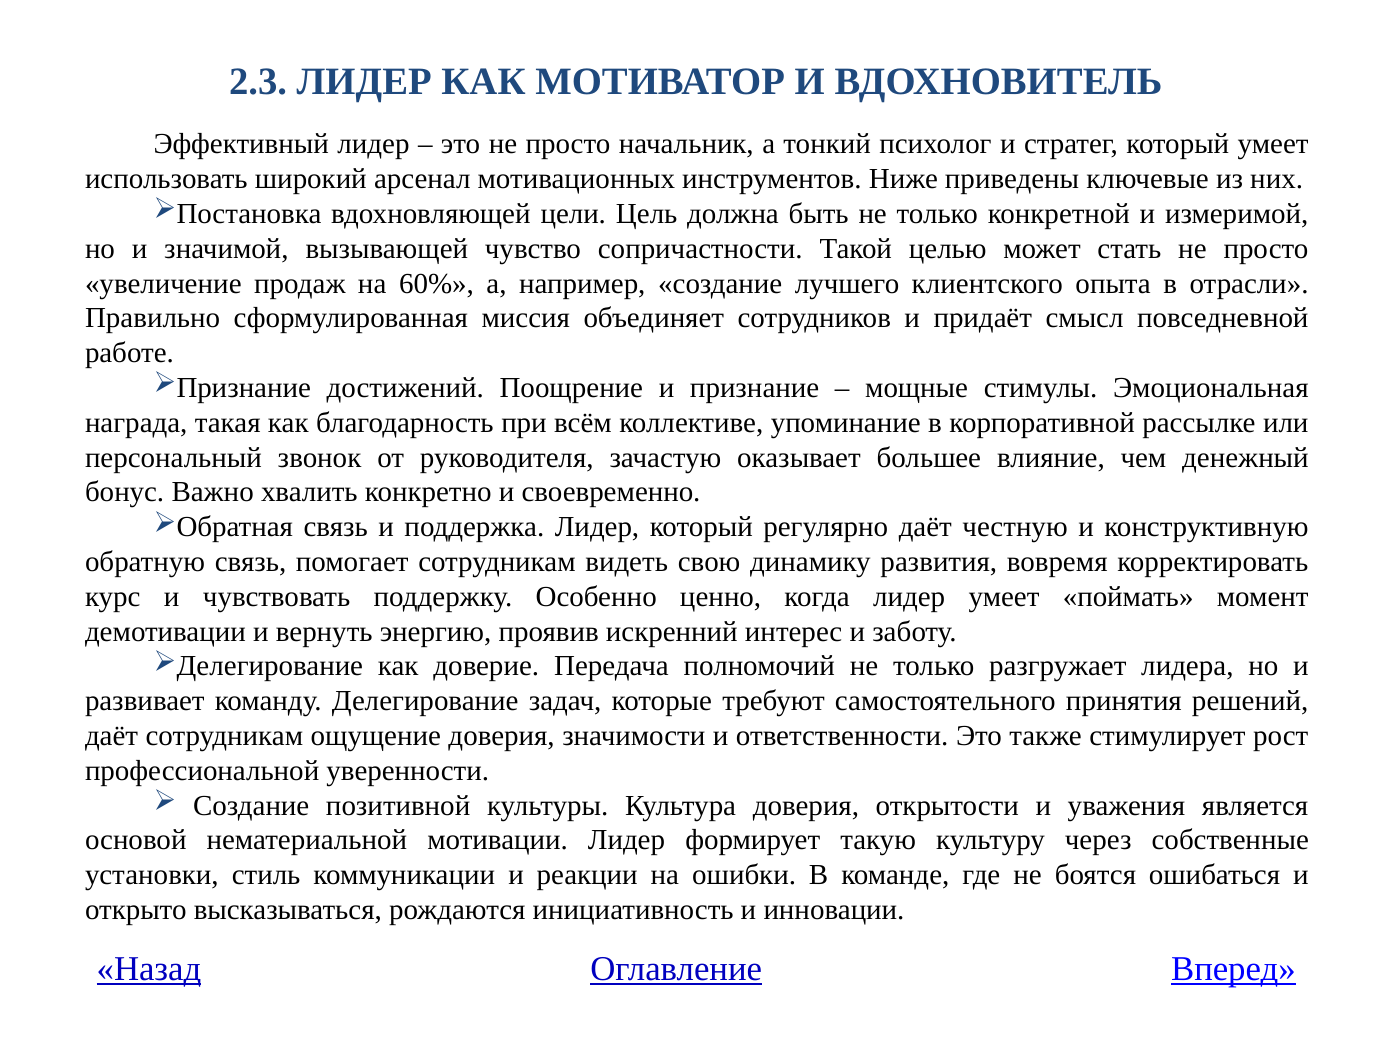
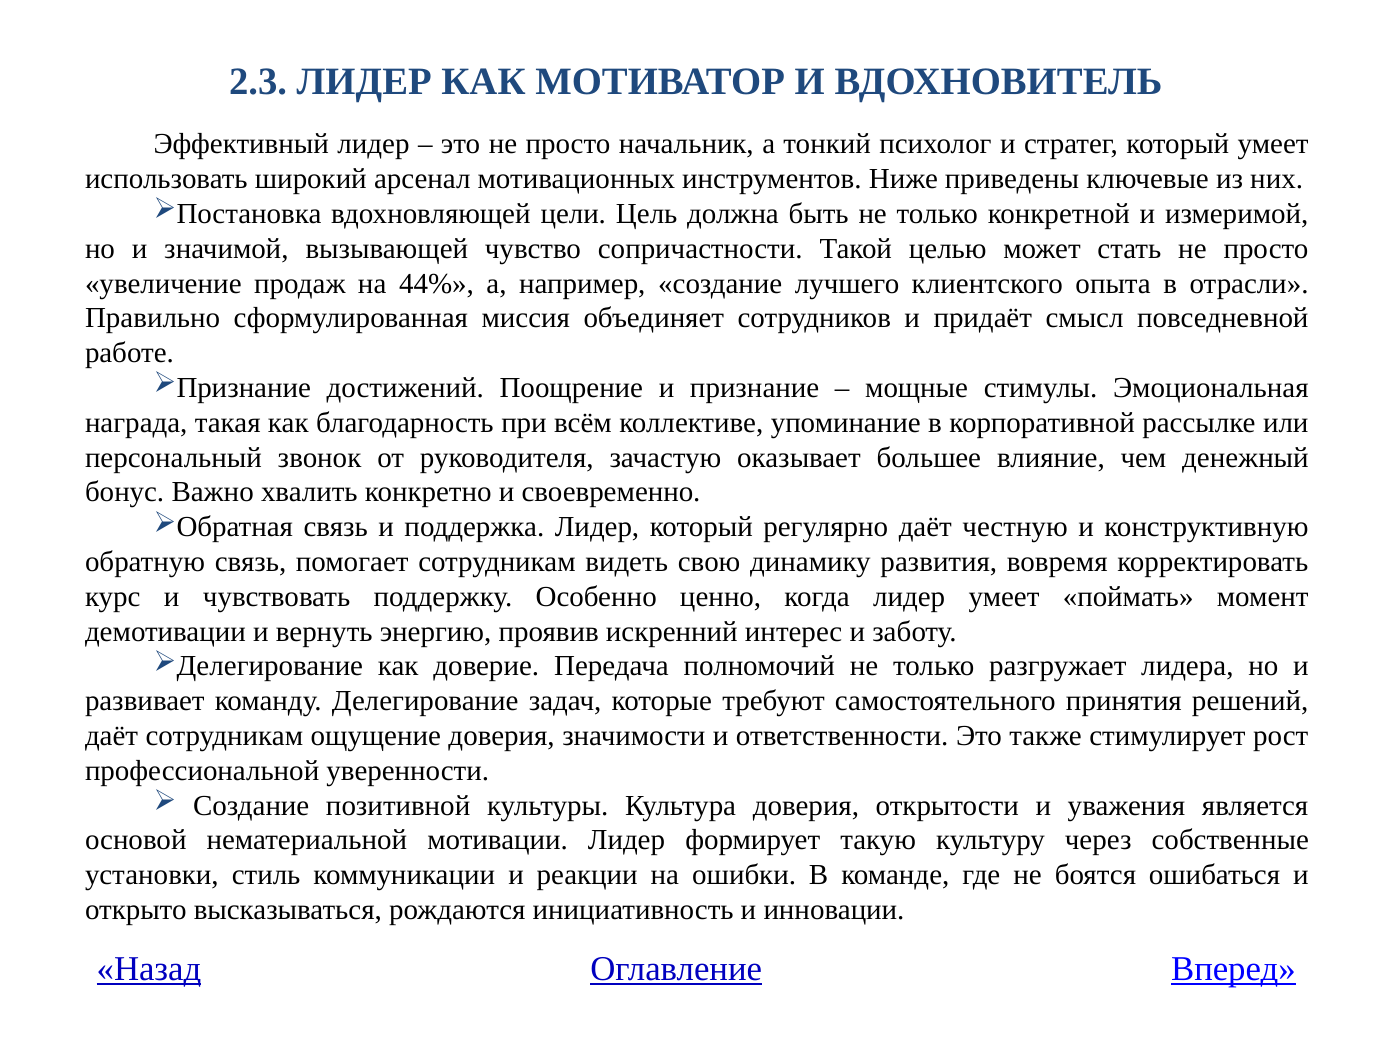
60%: 60% -> 44% (436, 284)
